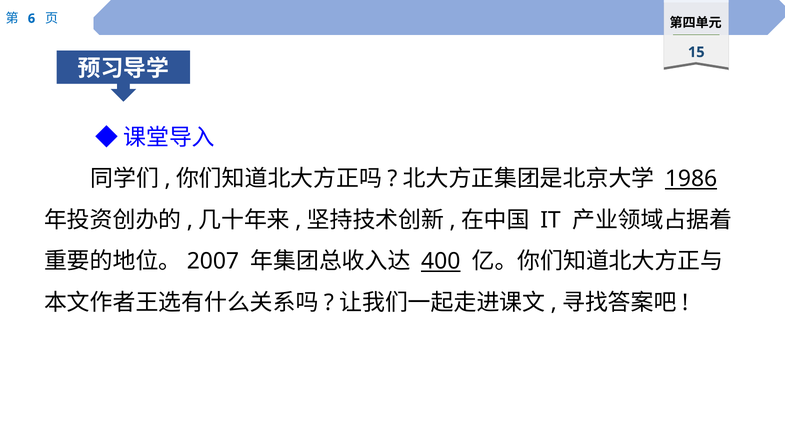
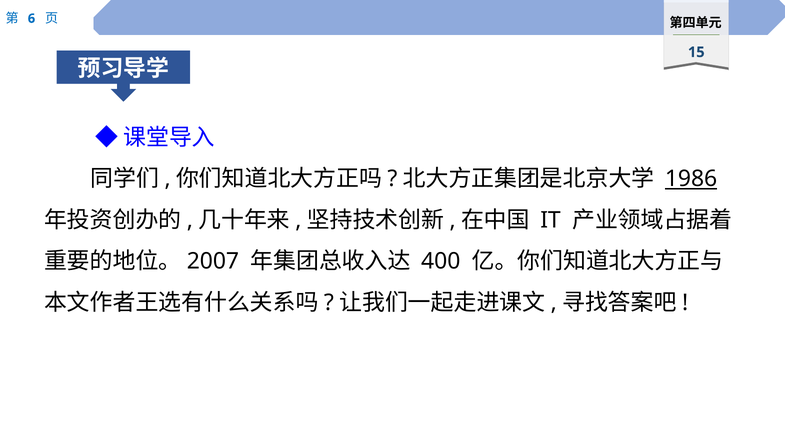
400 underline: present -> none (441, 262)
